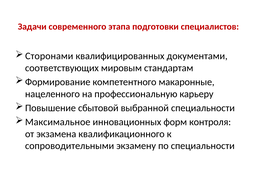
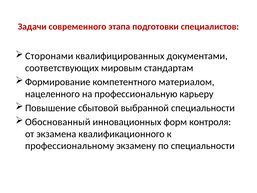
макаронные: макаронные -> материалом (187, 82)
Максимальное: Максимальное -> Обоснованный (58, 122)
сопроводительными: сопроводительными -> профессиональному (70, 146)
